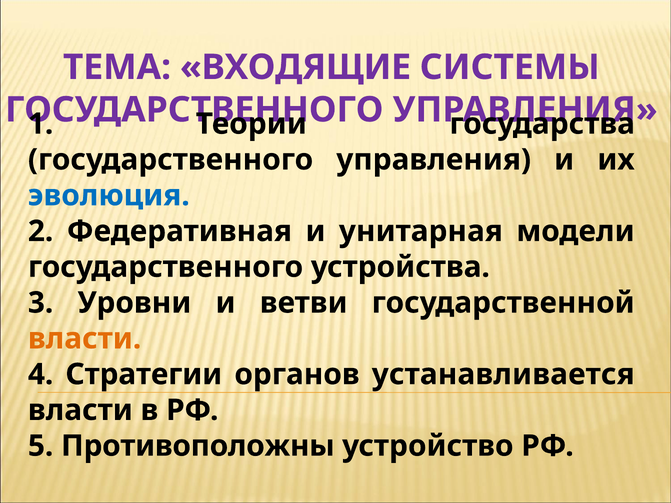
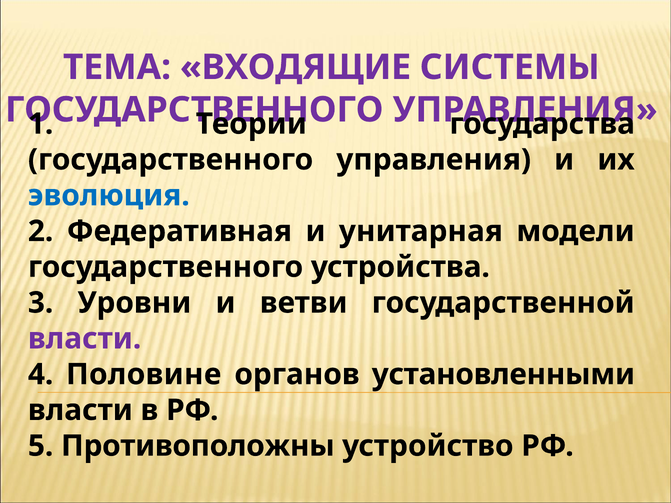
власти colour: orange -> purple (85, 339)
Стратегии: Стратегии -> Половине (144, 375)
устанавливается: устанавливается -> установленными (503, 375)
